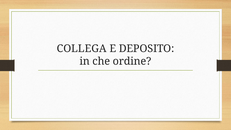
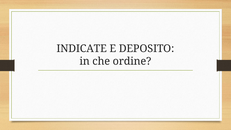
COLLEGA: COLLEGA -> INDICATE (82, 49)
